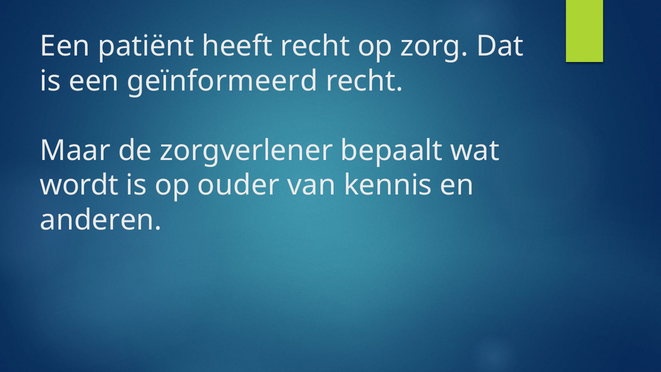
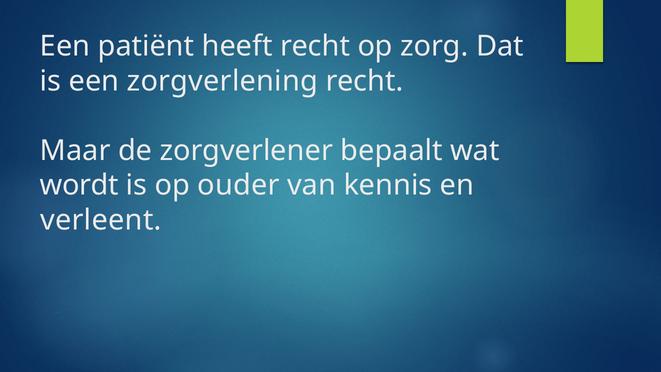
geïnformeerd: geïnformeerd -> zorgverlening (222, 81)
anderen: anderen -> verleent (101, 220)
